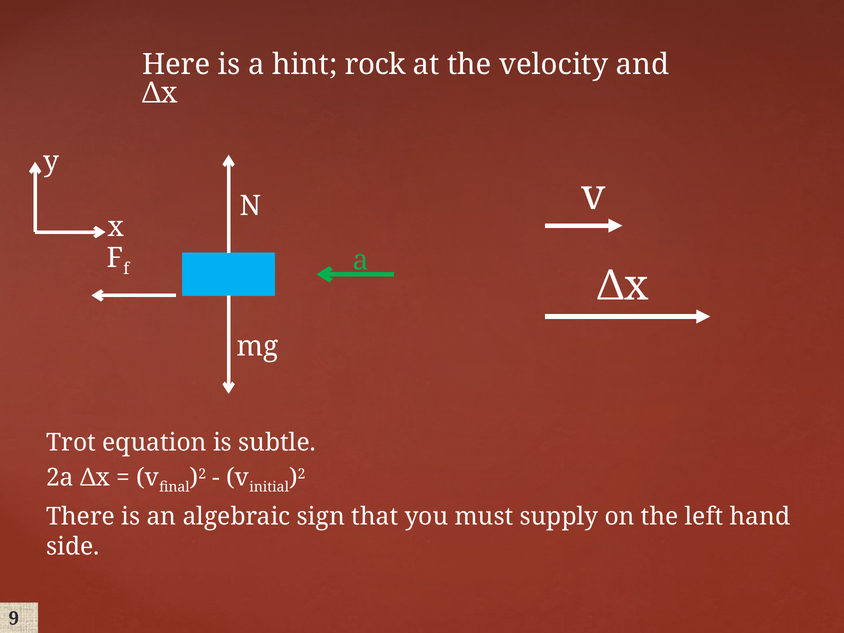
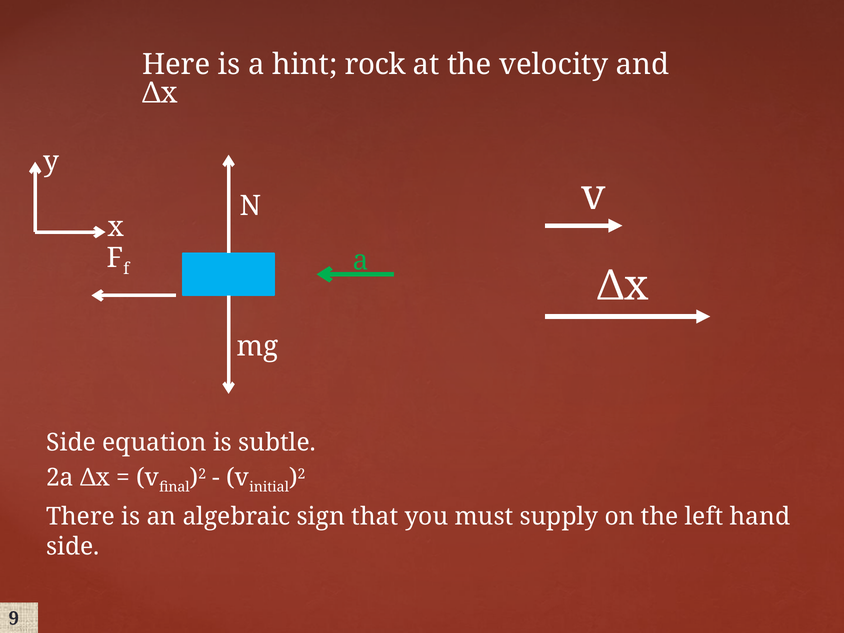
Trot: Trot -> Side (71, 443)
